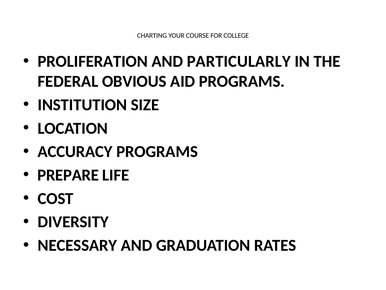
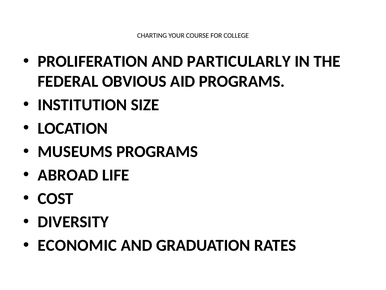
ACCURACY: ACCURACY -> MUSEUMS (75, 151)
PREPARE: PREPARE -> ABROAD (68, 175)
NECESSARY: NECESSARY -> ECONOMIC (77, 245)
